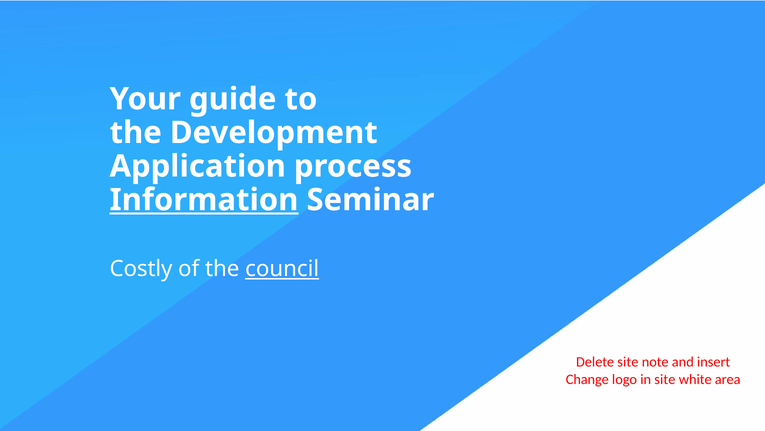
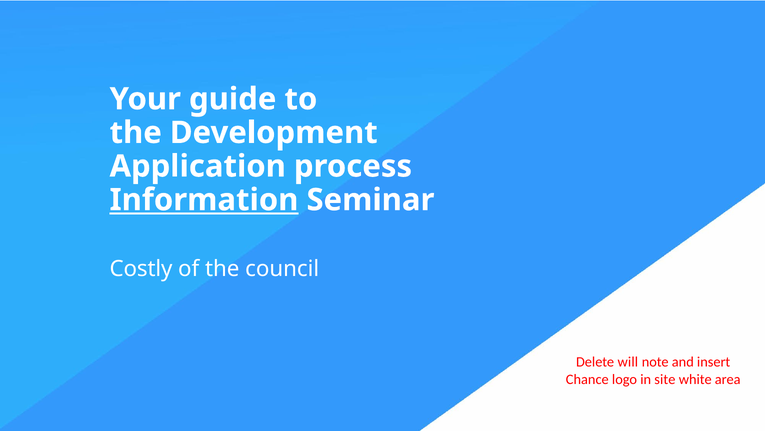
council underline: present -> none (282, 269)
Delete site: site -> will (628, 362)
Change: Change -> Chance (587, 379)
